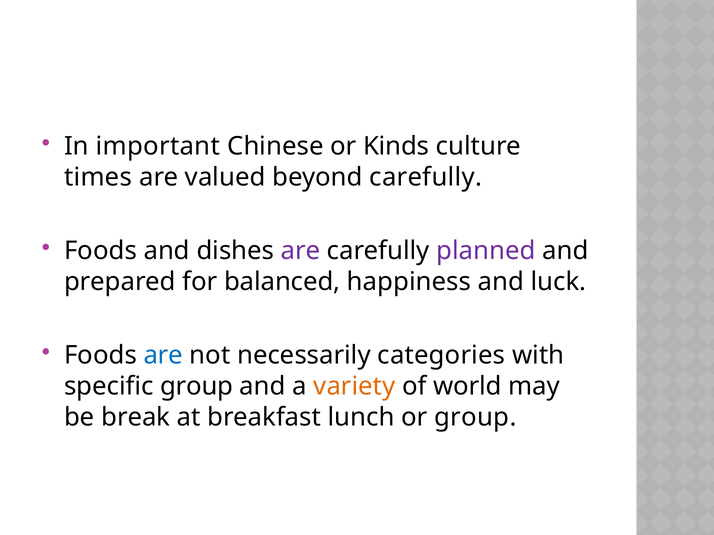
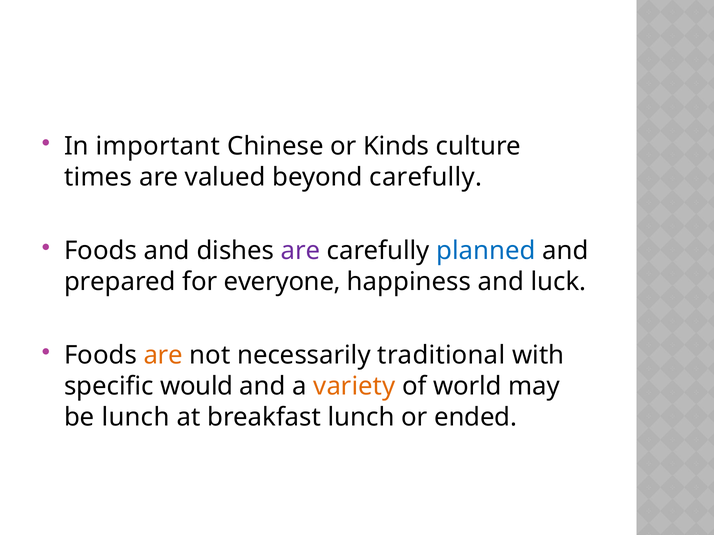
planned colour: purple -> blue (486, 251)
balanced: balanced -> everyone (282, 282)
are colour: blue -> orange (163, 356)
categories: categories -> traditional (441, 356)
specific group: group -> would (197, 387)
be break: break -> lunch (136, 418)
or group: group -> ended (476, 418)
